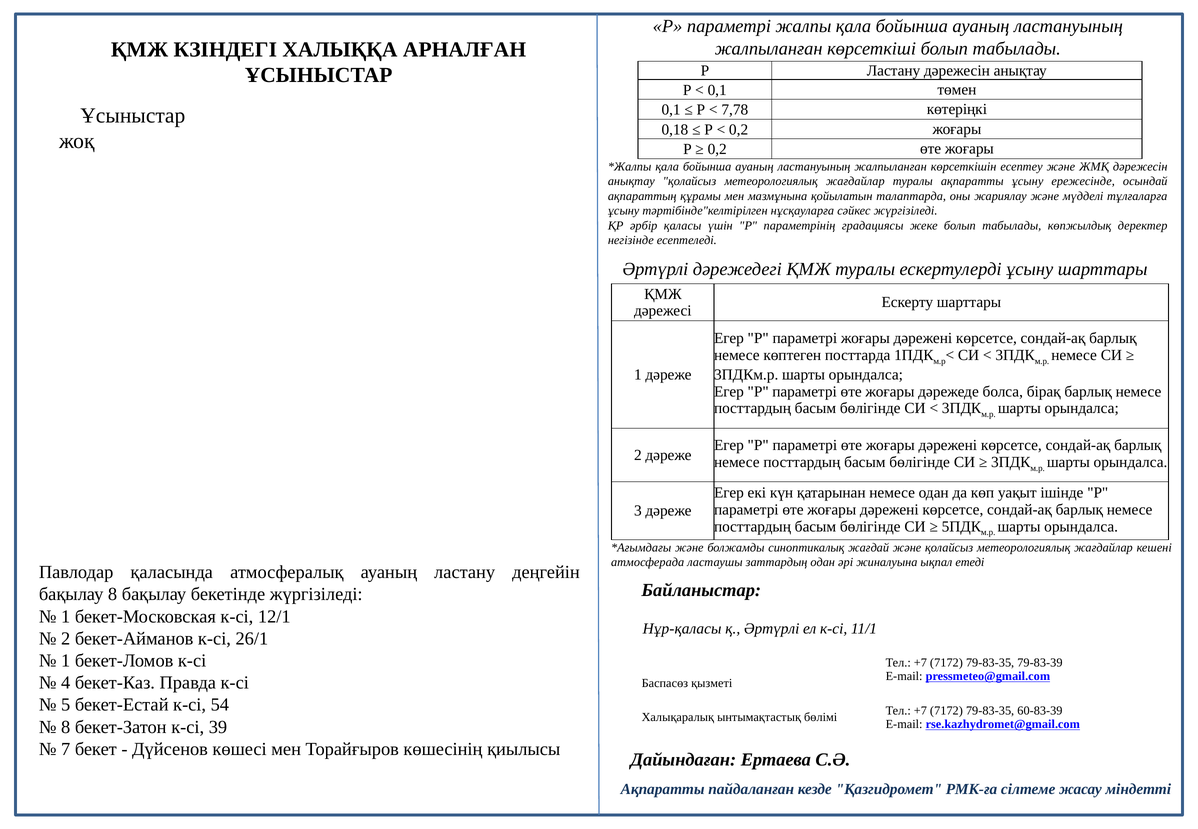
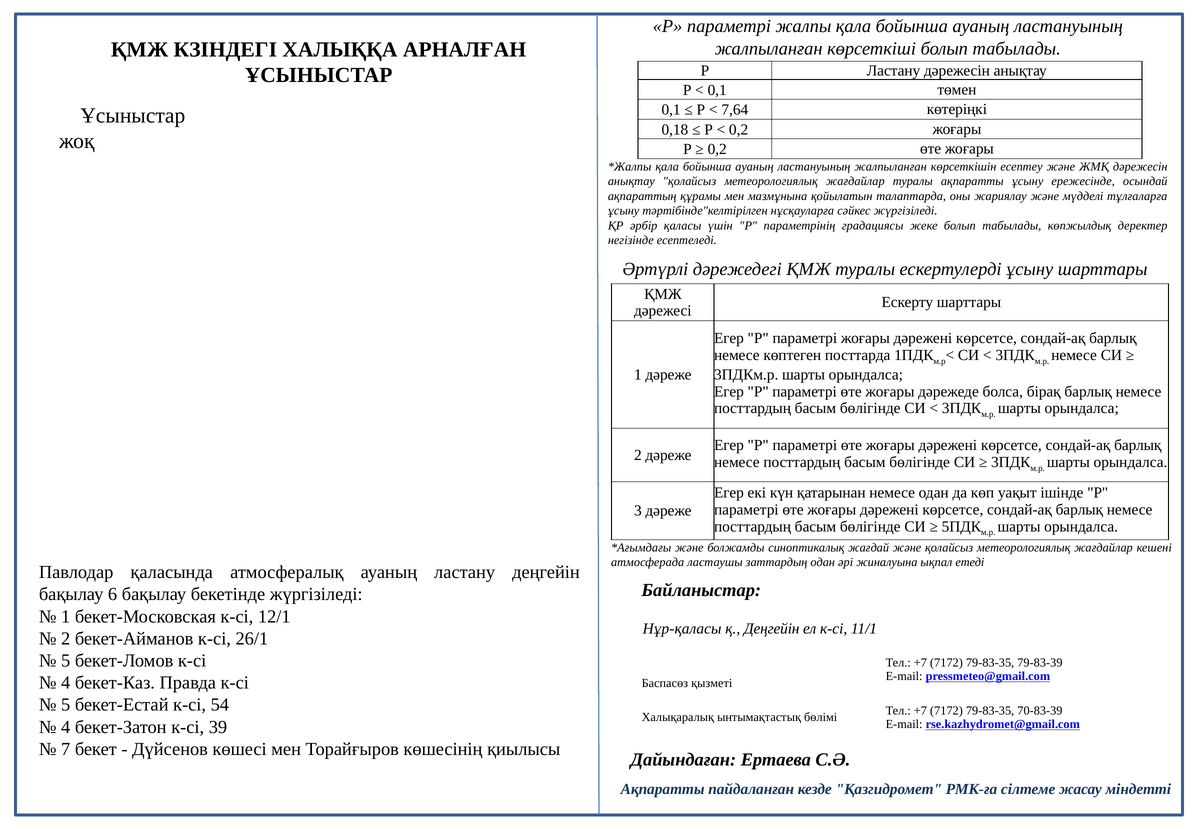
7,78: 7,78 -> 7,64 (735, 110)
бақылау 8: 8 -> 6 (113, 595)
қ Әртүрлі: Әртүрлі -> Деңгейін (772, 629)
1: 1 -> 5 (66, 661)
60-83-39: 60-83-39 -> 70-83-39 (1040, 711)
8: 8 -> 4 (66, 727)
